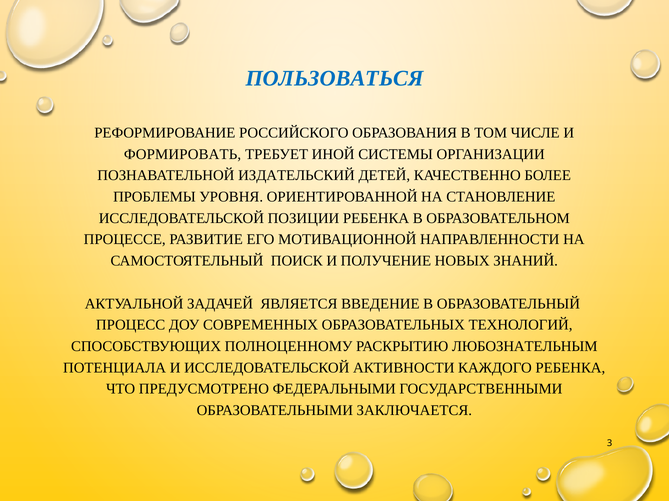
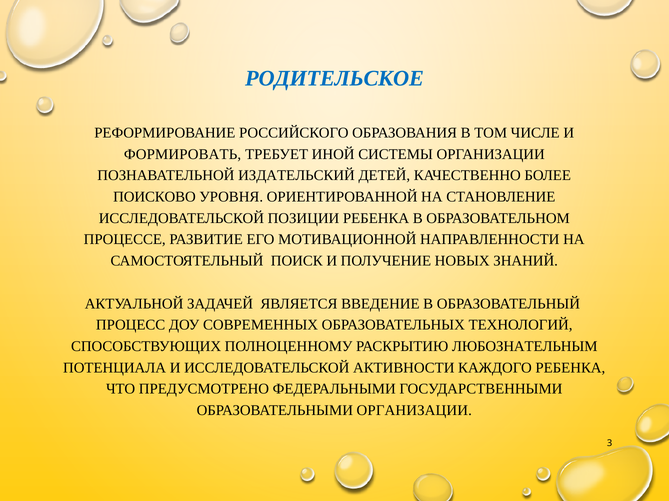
ПОЛЬЗОВАТЬСЯ: ПОЛЬЗОВАТЬСЯ -> РОДИТЕЛЬСКОЕ (335, 79)
ПРОБЛЕМЫ: ПРОБЛЕМЫ -> ПОИСКОВО (154, 197)
ОБРАЗОВАТЕЛЬНЫМИ ЗАКЛЮЧАЕТСЯ: ЗАКЛЮЧАЕТСЯ -> ОРГАНИЗАЦИИ (414, 411)
